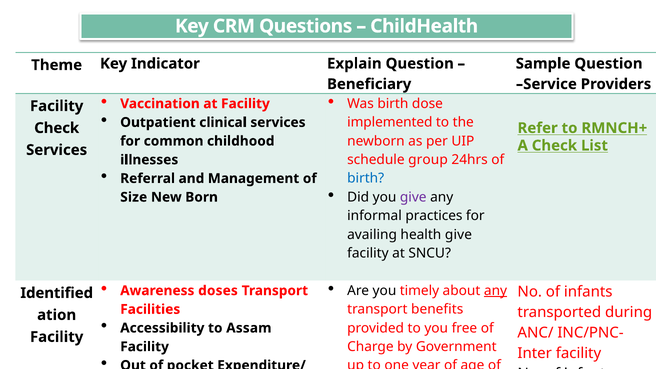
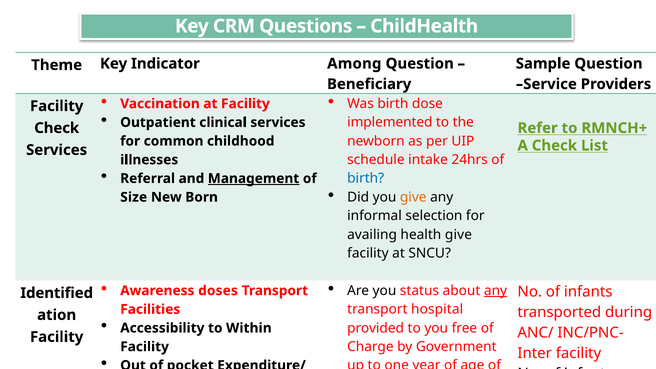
Explain: Explain -> Among (354, 64)
group: group -> intake (428, 160)
Management underline: none -> present (254, 178)
give colour: purple -> orange (413, 197)
practices: practices -> selection (434, 216)
timely: timely -> status (419, 291)
benefits: benefits -> hospital (437, 309)
Assam: Assam -> Within (249, 328)
